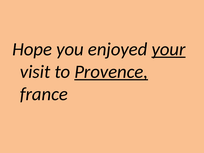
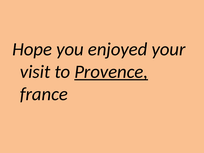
your underline: present -> none (168, 49)
